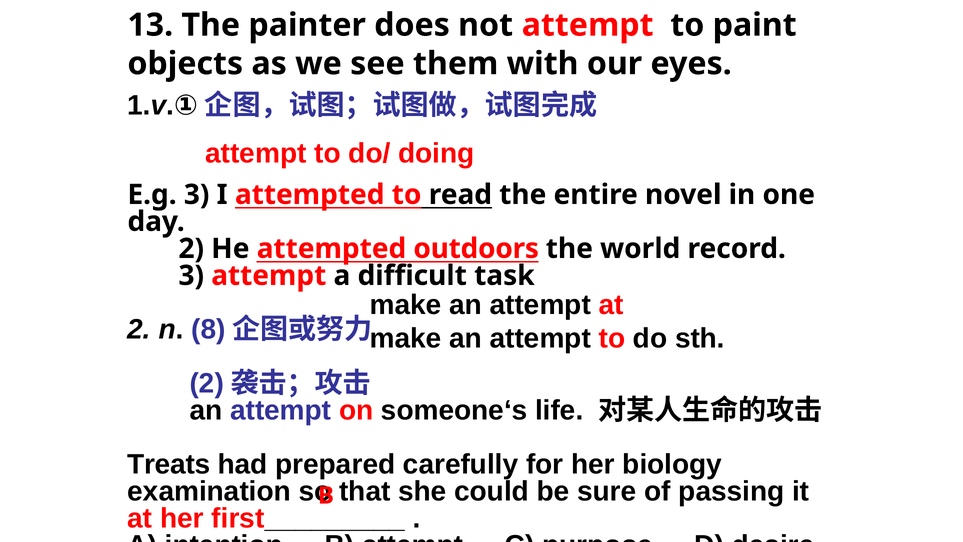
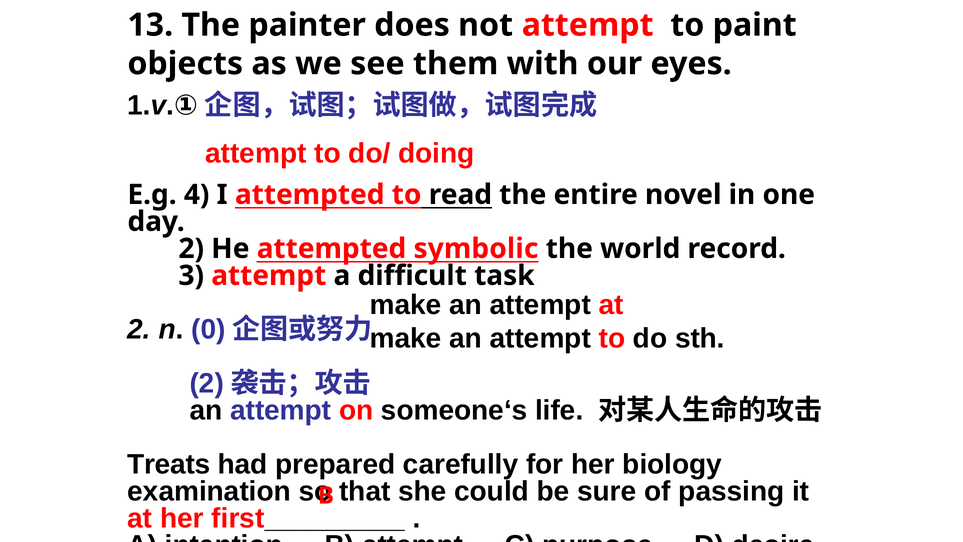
E.g 3: 3 -> 4 (197, 195)
outdoors: outdoors -> symbolic (476, 248)
8: 8 -> 0 (208, 329)
